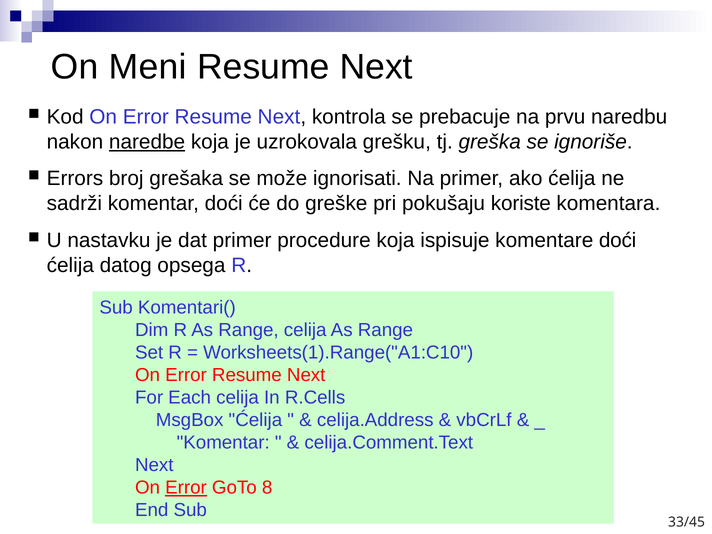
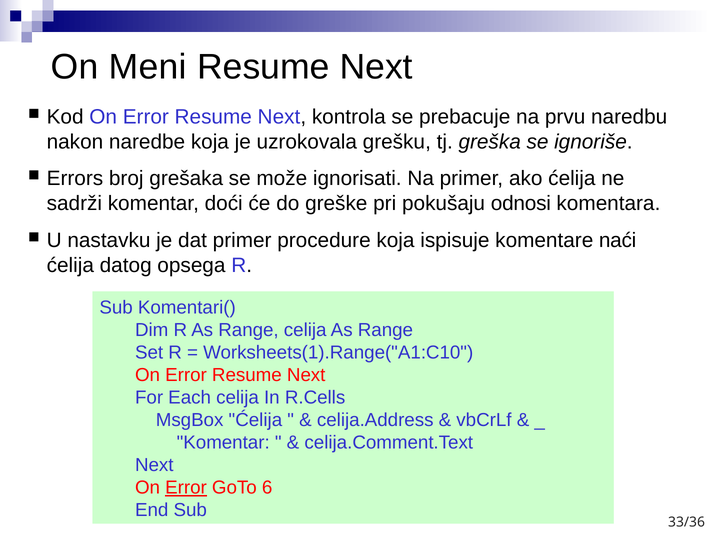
naredbe underline: present -> none (147, 142)
koriste: koriste -> odnosi (521, 204)
komentare doći: doći -> naći (618, 240)
8: 8 -> 6 (267, 488)
33/45: 33/45 -> 33/36 (687, 522)
